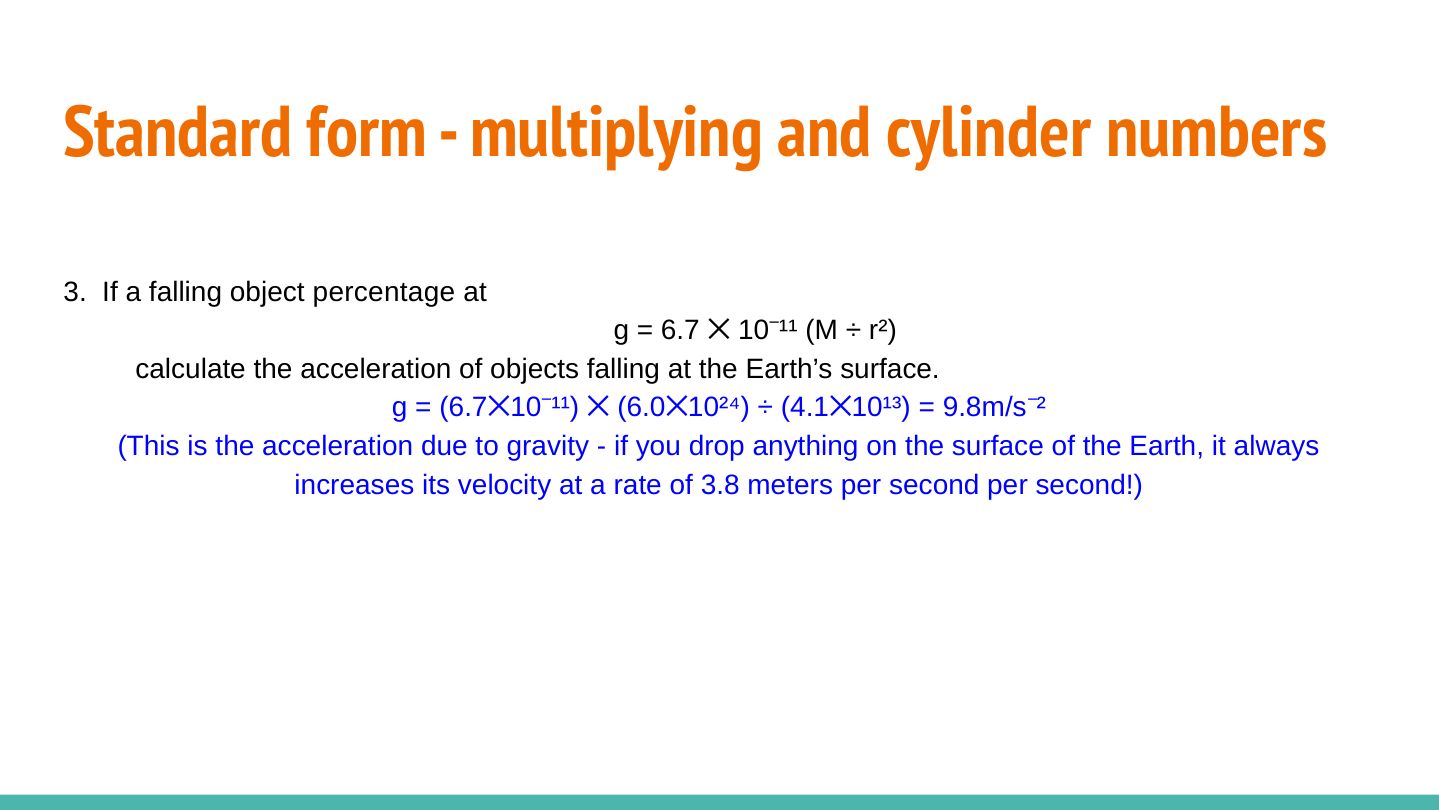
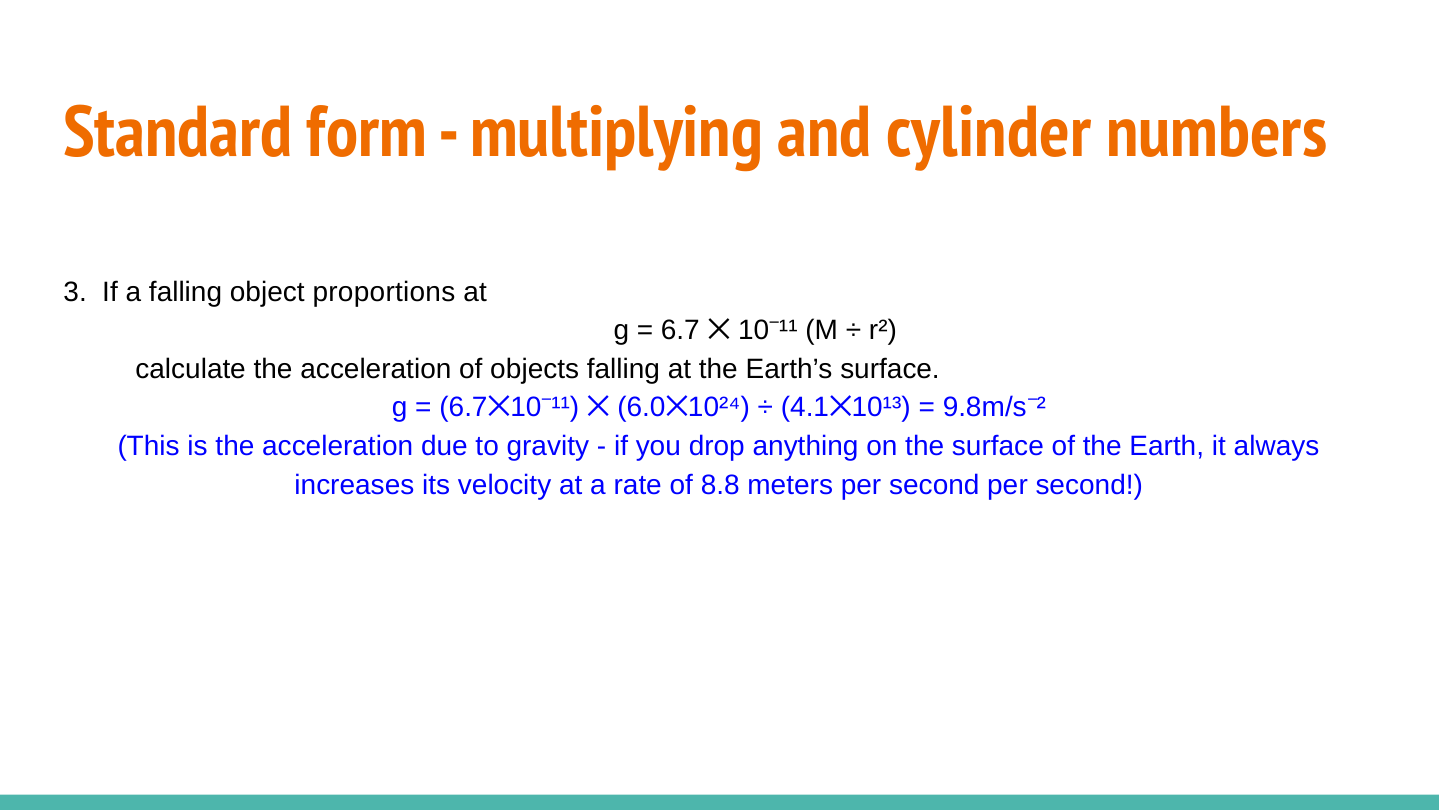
percentage: percentage -> proportions (384, 292)
3.8: 3.8 -> 8.8 (720, 485)
